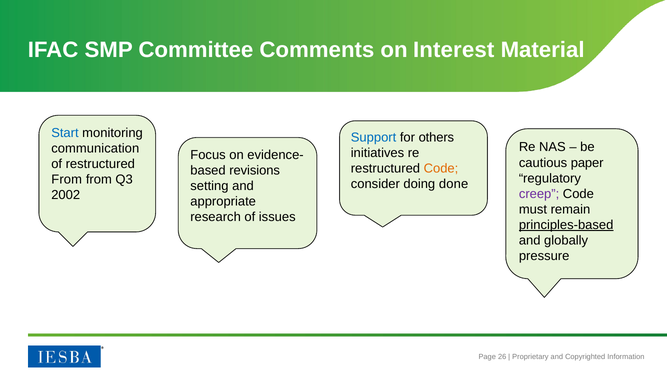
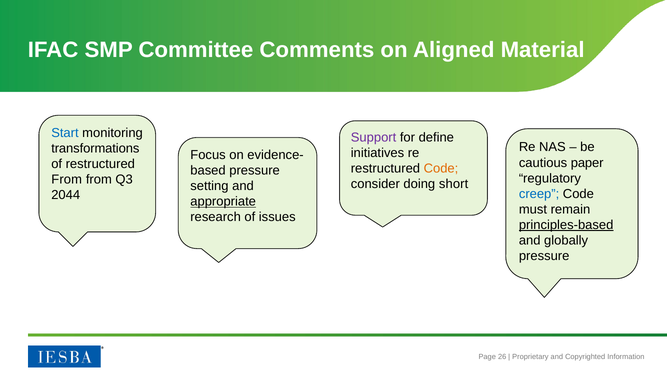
Interest: Interest -> Aligned (454, 50)
Support colour: blue -> purple (374, 137)
others: others -> define (436, 137)
communication: communication -> transformations (95, 149)
revisions: revisions -> pressure (255, 171)
done: done -> short (454, 184)
creep colour: purple -> blue (539, 194)
2002: 2002 -> 2044 (66, 195)
appropriate underline: none -> present (223, 202)
